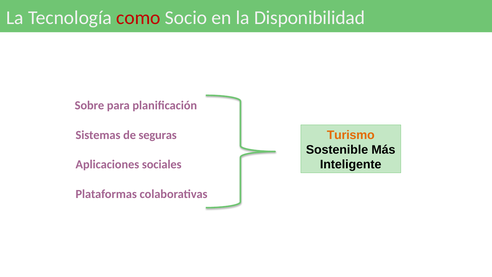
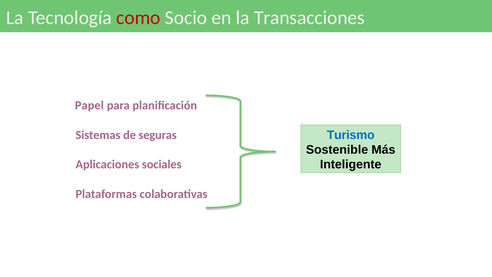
Disponibilidad: Disponibilidad -> Transacciones (309, 18)
Sobre: Sobre -> Papel (89, 105)
Turismo colour: orange -> blue (351, 135)
